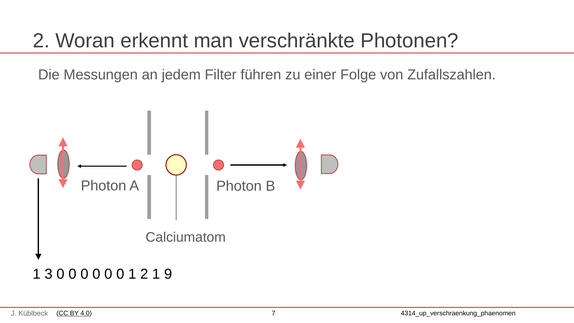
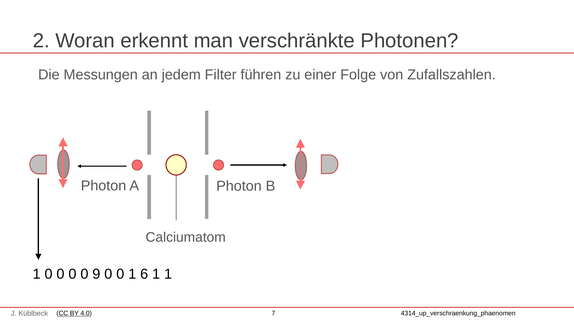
1 3: 3 -> 0 (49, 274)
0: 0 -> 9 (96, 274)
1 2: 2 -> 6 (144, 274)
1 9: 9 -> 1 (168, 274)
